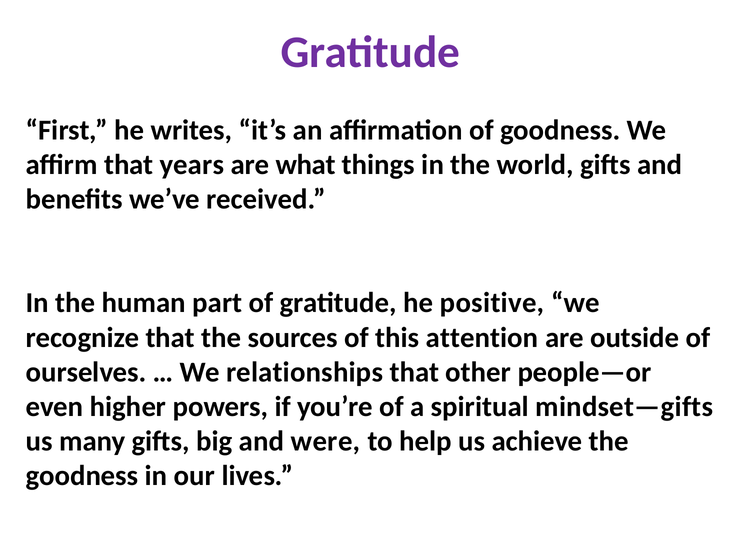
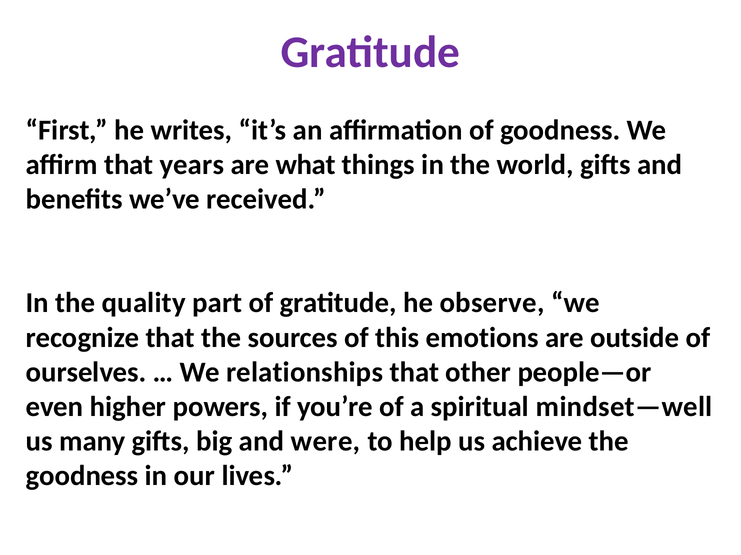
human: human -> quality (144, 303)
positive: positive -> observe (492, 303)
attention: attention -> emotions (482, 338)
mindset—gifts: mindset—gifts -> mindset—well (624, 407)
